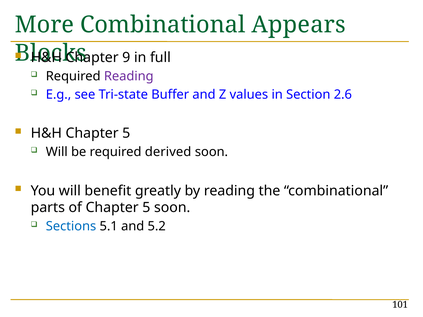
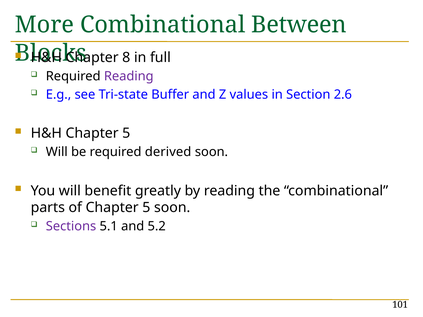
Appears: Appears -> Between (299, 25)
9: 9 -> 8 (126, 58)
Sections colour: blue -> purple (71, 227)
